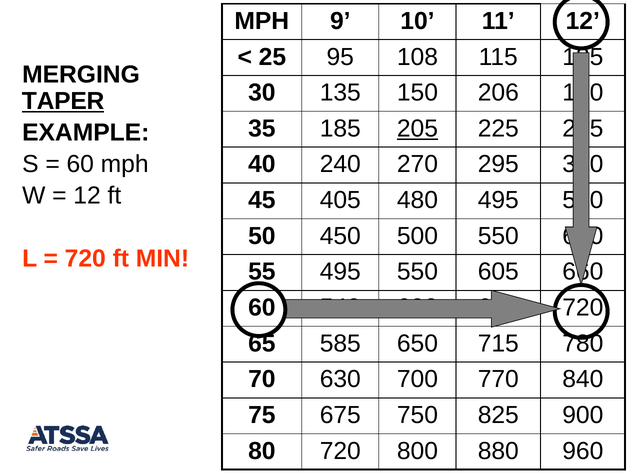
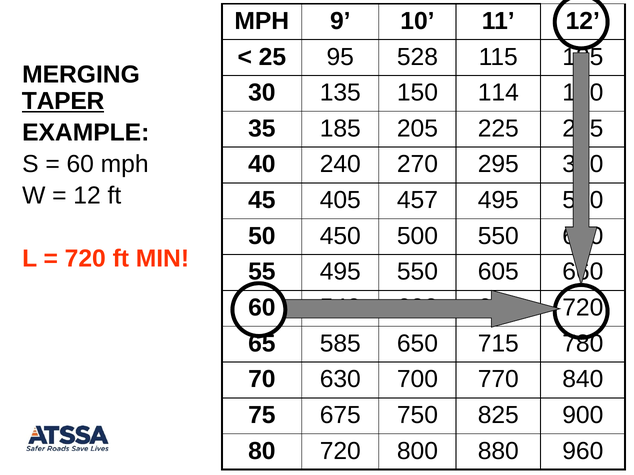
108: 108 -> 528 (417, 57)
206: 206 -> 114 (498, 93)
205 underline: present -> none (417, 129)
480: 480 -> 457 (417, 200)
